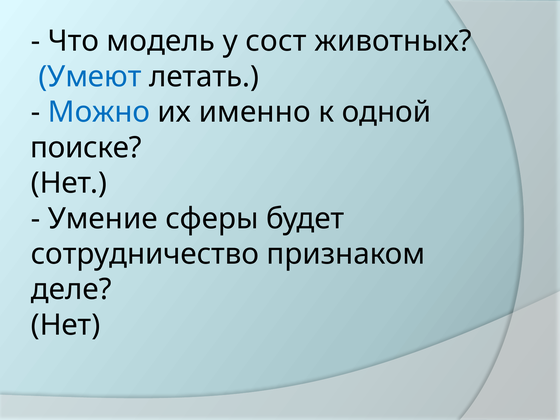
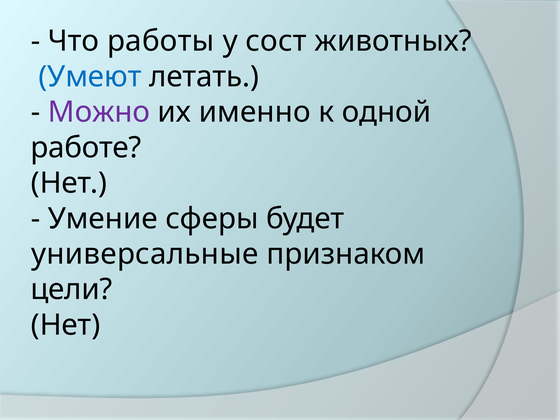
модель: модель -> работы (161, 41)
Можно colour: blue -> purple (99, 112)
поиске: поиске -> работе (86, 148)
сотрудничество: сотрудничество -> универсальные (145, 254)
деле: деле -> цели (71, 290)
